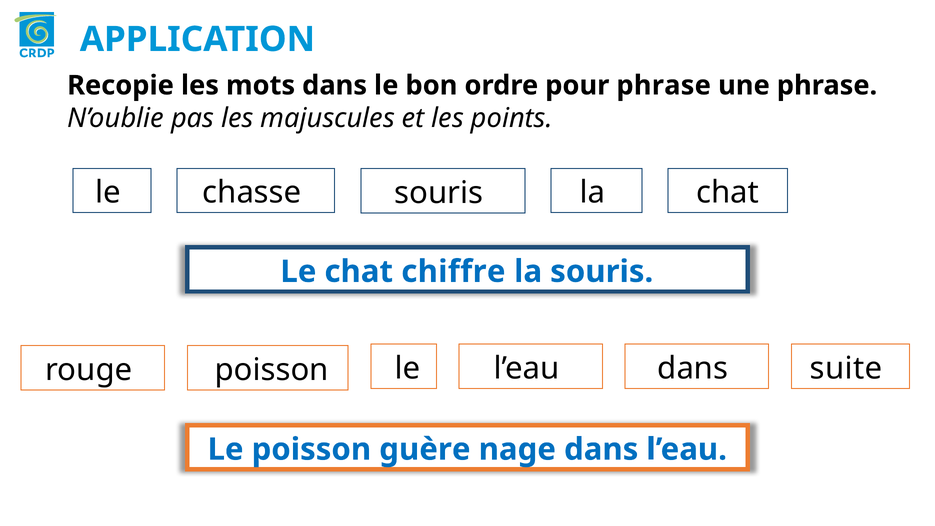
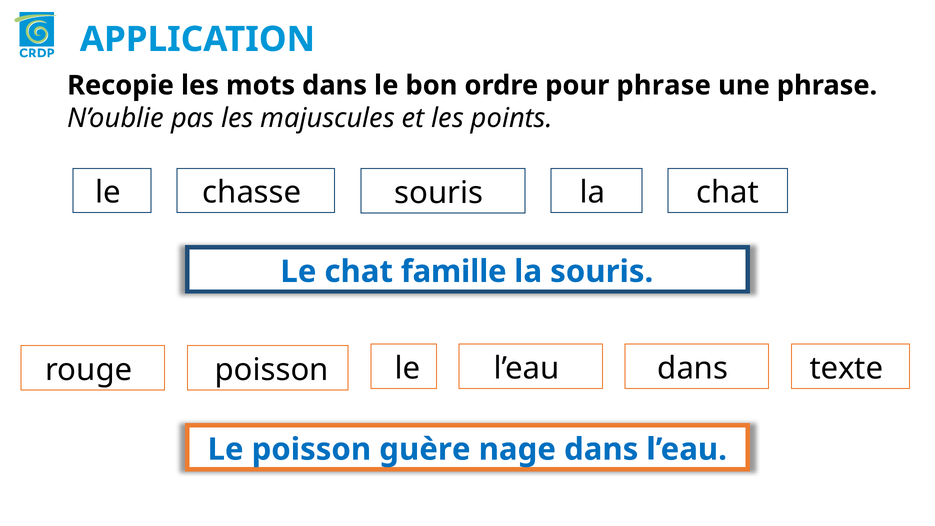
chiffre: chiffre -> famille (454, 272)
suite: suite -> texte (846, 368)
